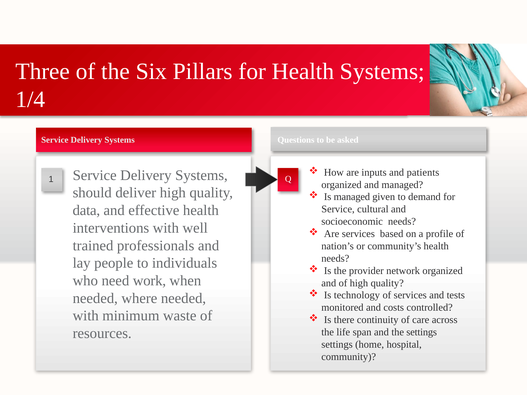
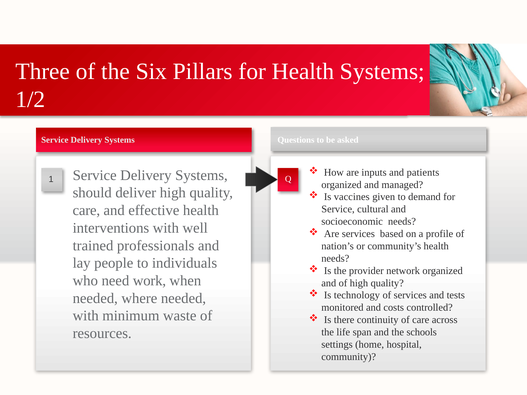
1/4: 1/4 -> 1/2 (30, 99)
Is managed: managed -> vaccines (352, 197)
data: data -> care (86, 211)
the settings: settings -> schools (422, 332)
